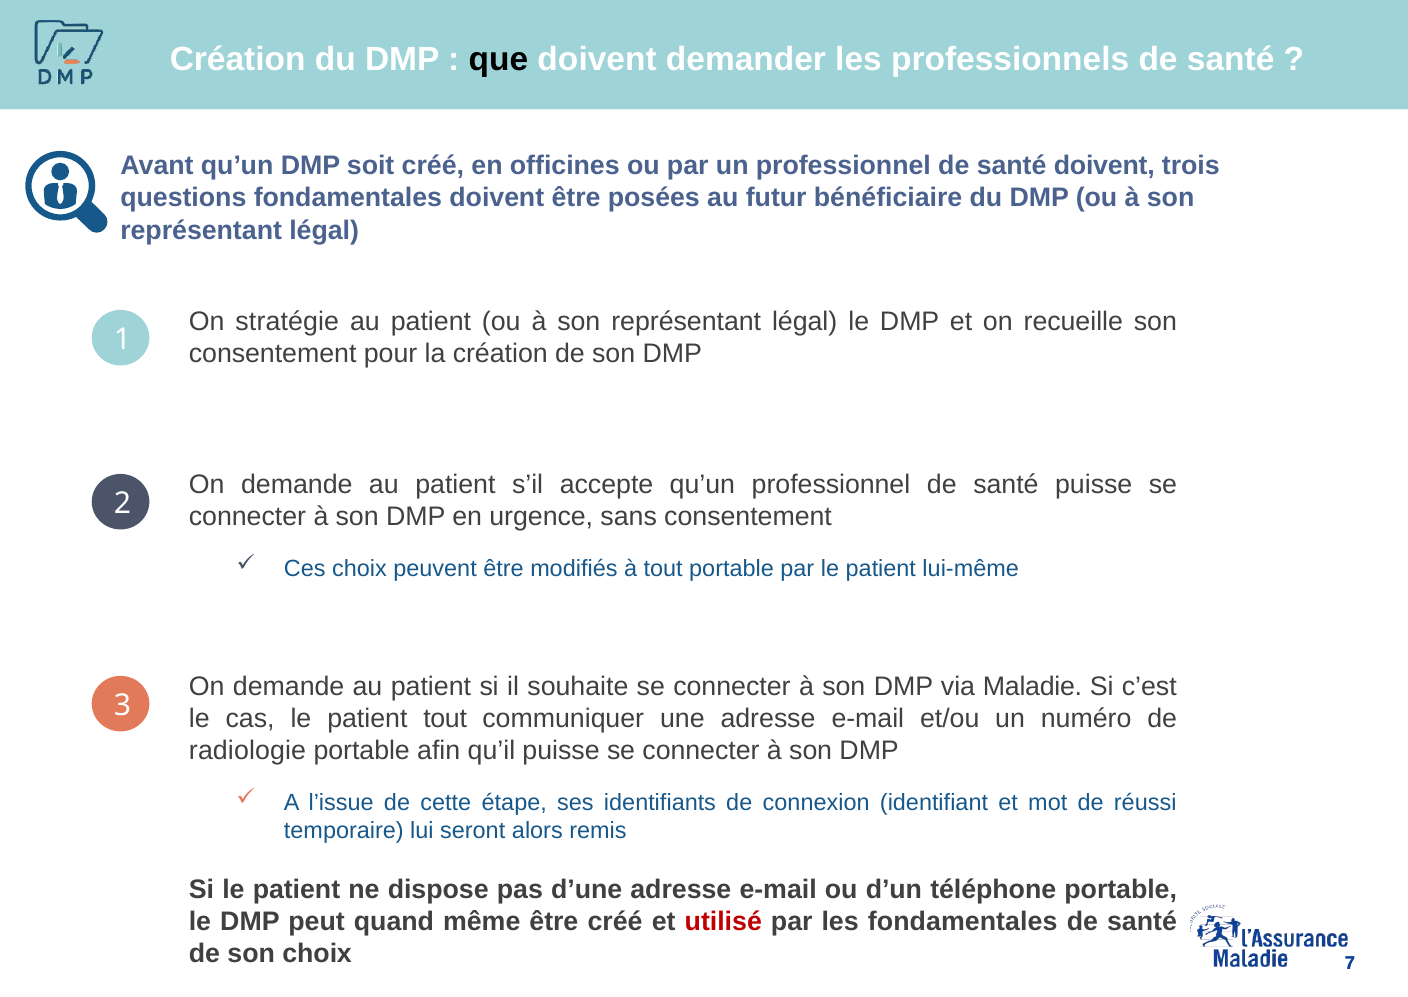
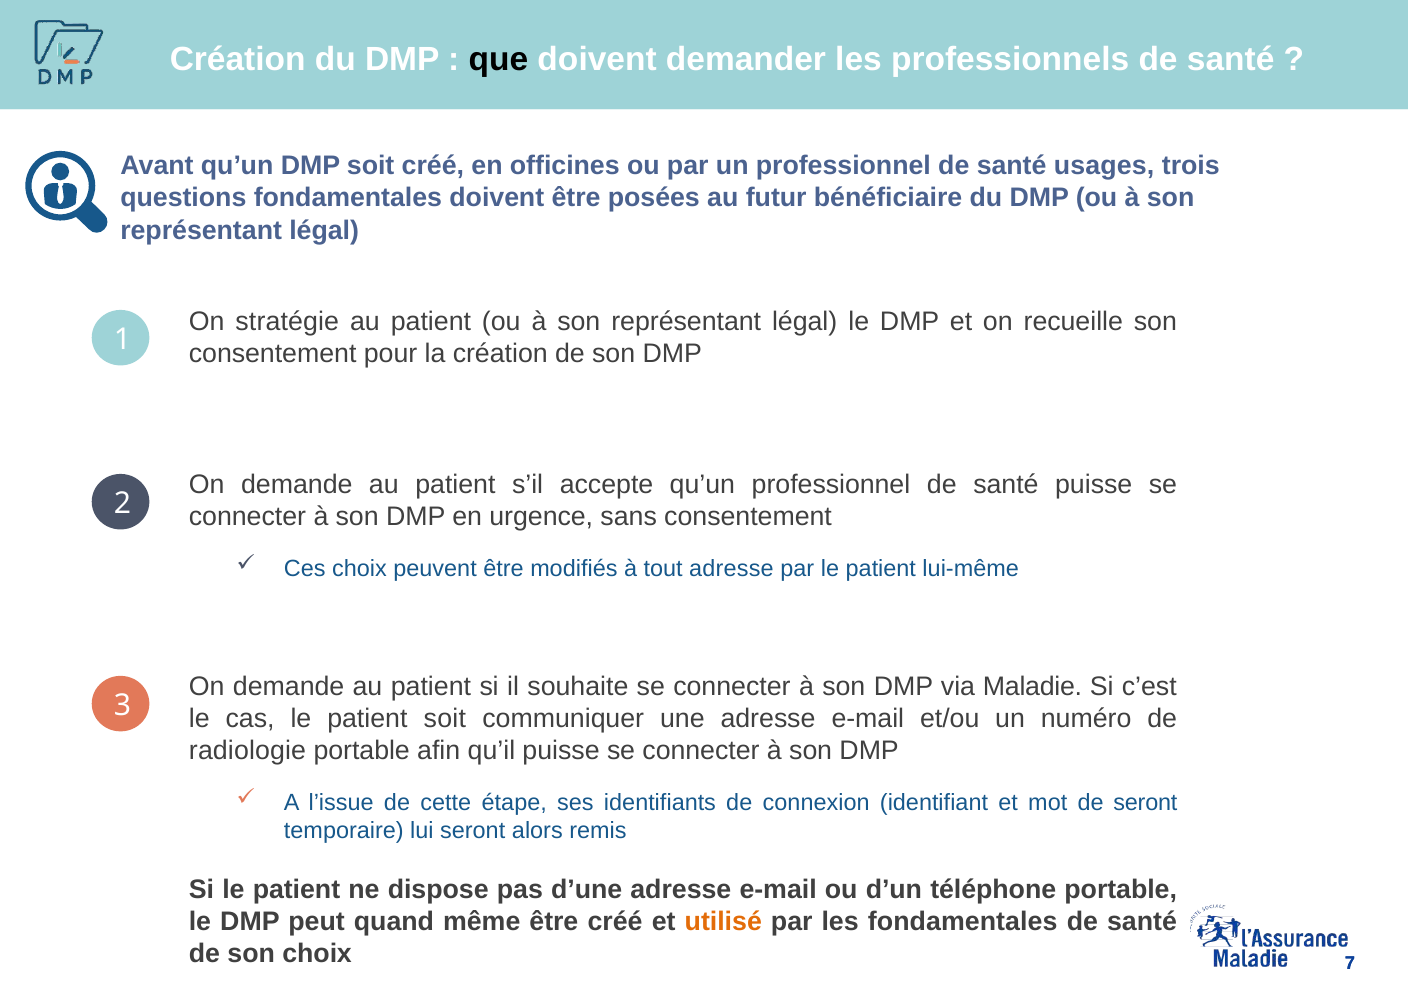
santé doivent: doivent -> usages (1104, 166)
tout portable: portable -> adresse (731, 568)
patient tout: tout -> soit (445, 718)
de réussi: réussi -> seront (1145, 802)
utilisé colour: red -> orange (723, 921)
